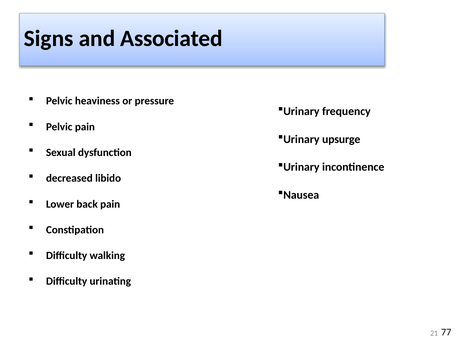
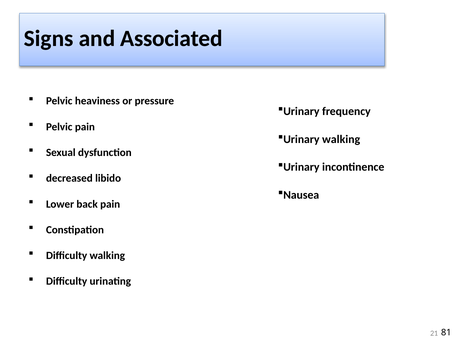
Urinary upsurge: upsurge -> walking (341, 139)
77: 77 -> 81 (446, 333)
